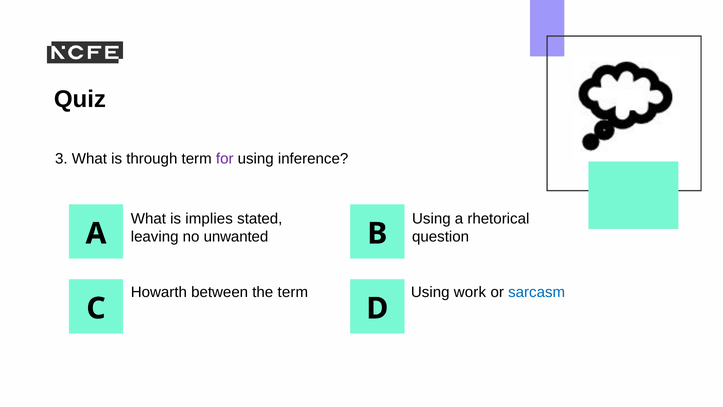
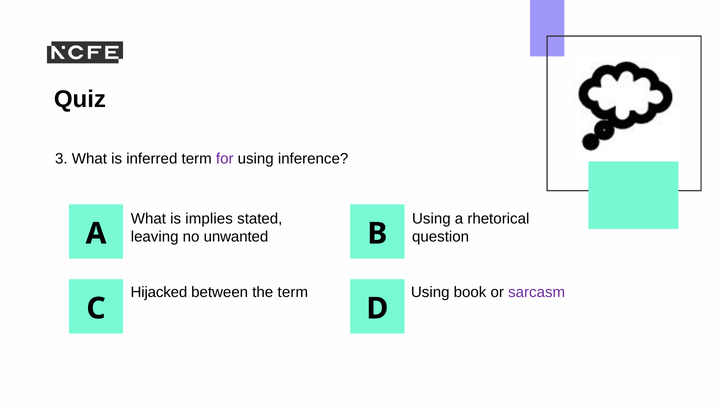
through: through -> inferred (152, 159)
Howarth: Howarth -> Hijacked (159, 292)
work: work -> book (470, 292)
sarcasm colour: blue -> purple (537, 292)
